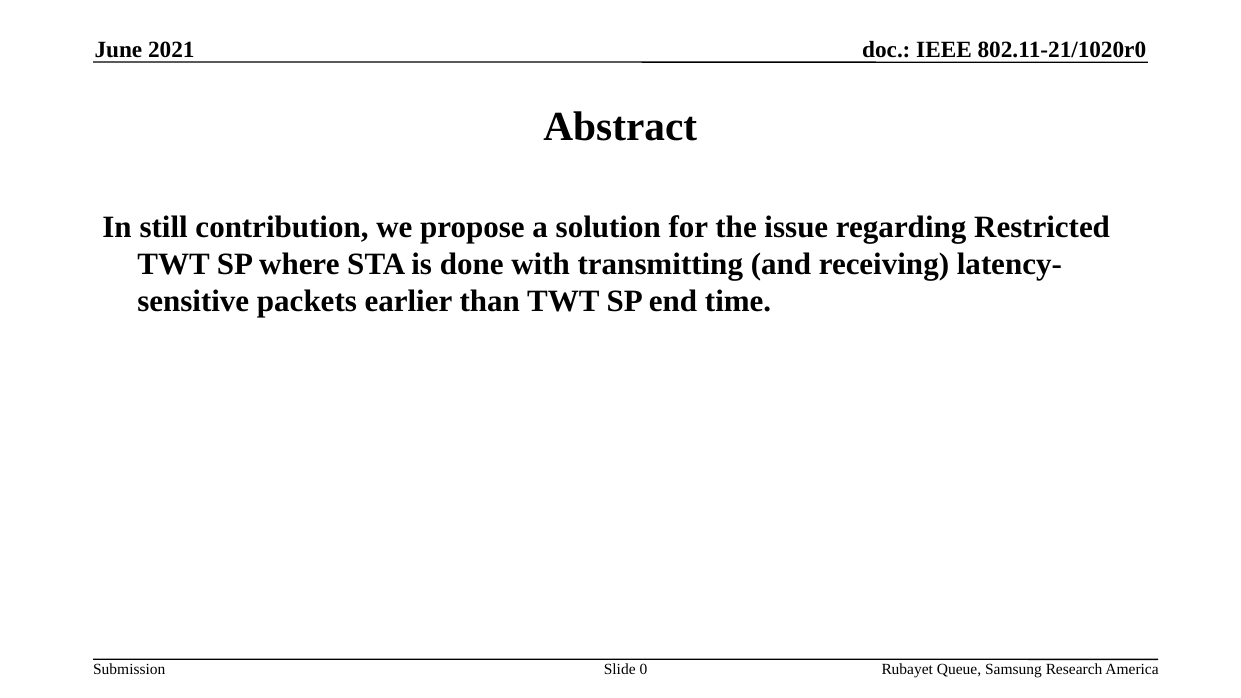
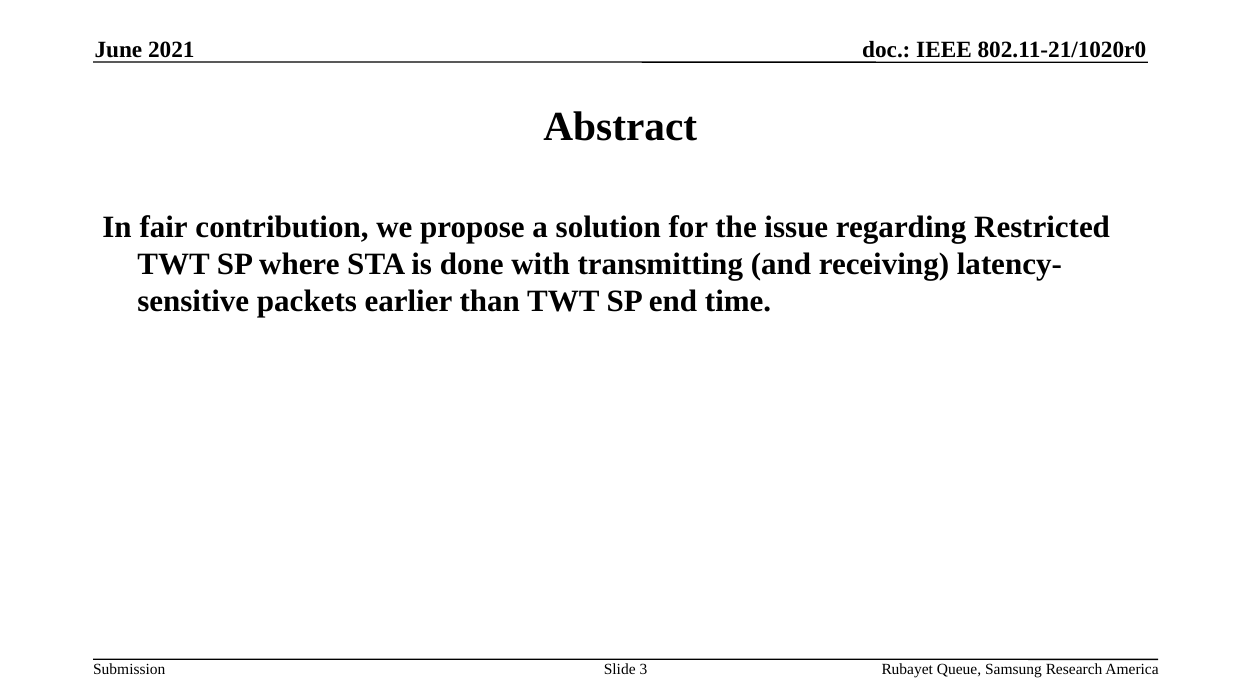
still: still -> fair (164, 227)
0: 0 -> 3 (643, 669)
